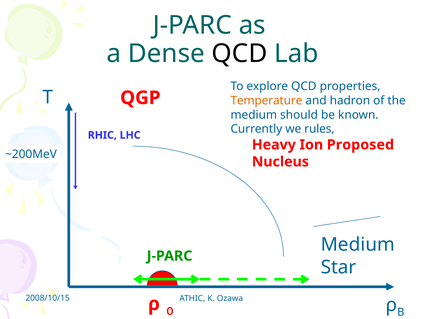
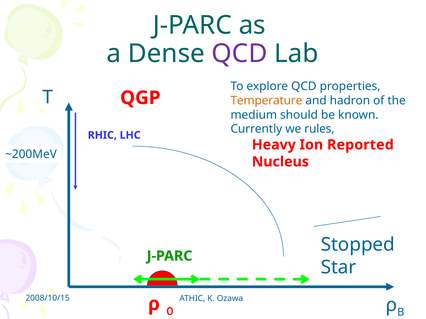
QCD colour: black -> purple (240, 54)
Proposed: Proposed -> Reported (360, 145)
Medium: Medium -> Stopped (358, 245)
